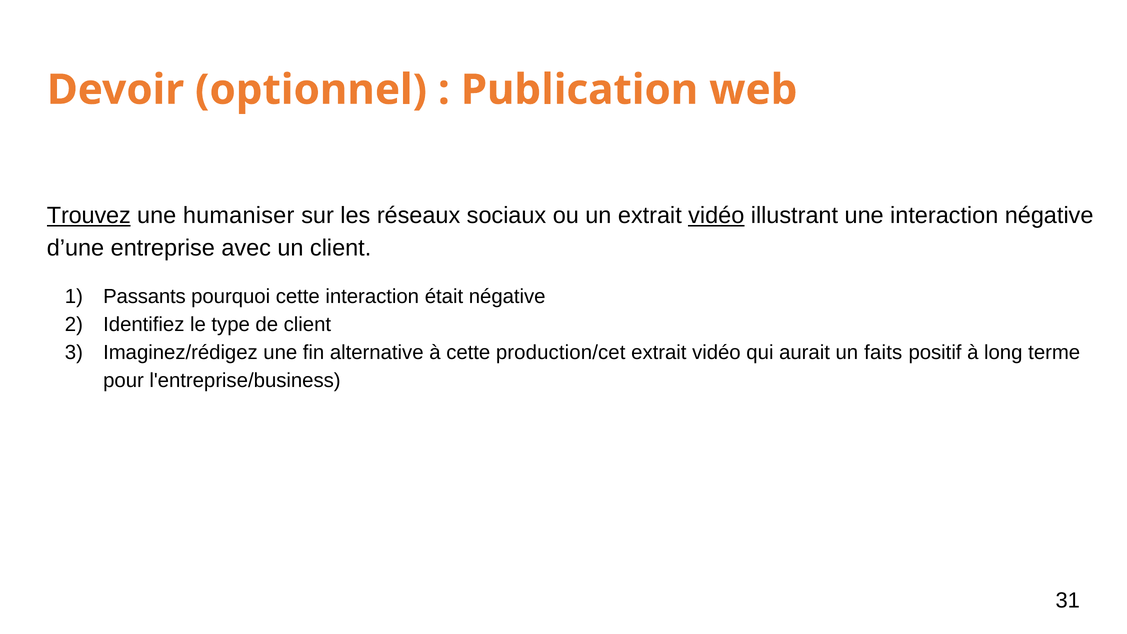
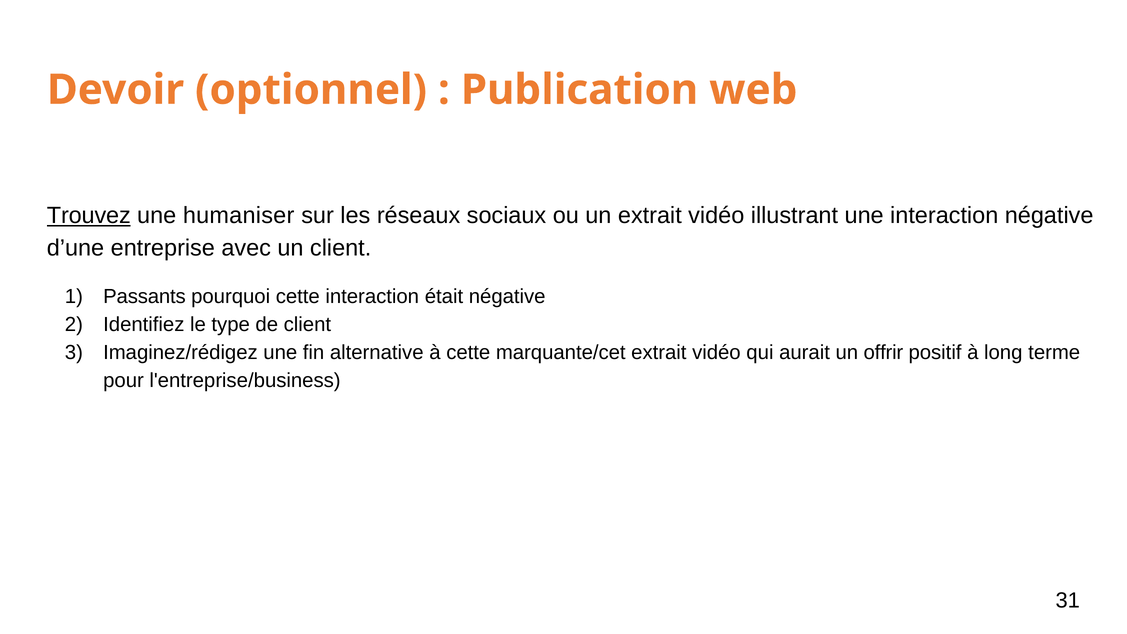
vidéo underline: present -> none (716, 216)
production/cet: production/cet -> marquante/cet (561, 353)
faits: faits -> offrir (883, 353)
